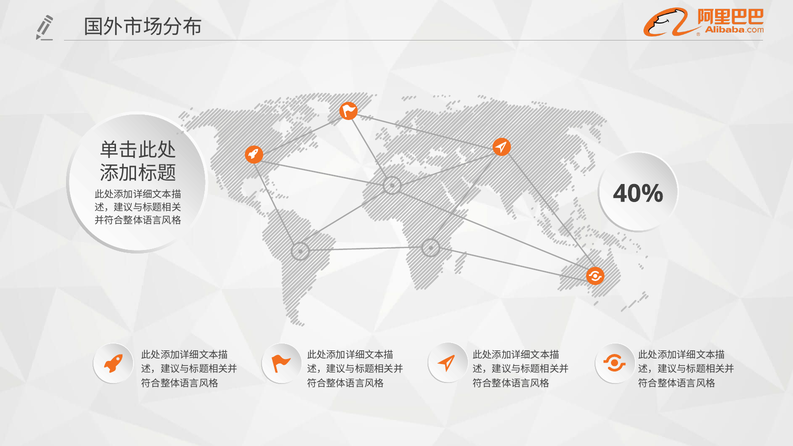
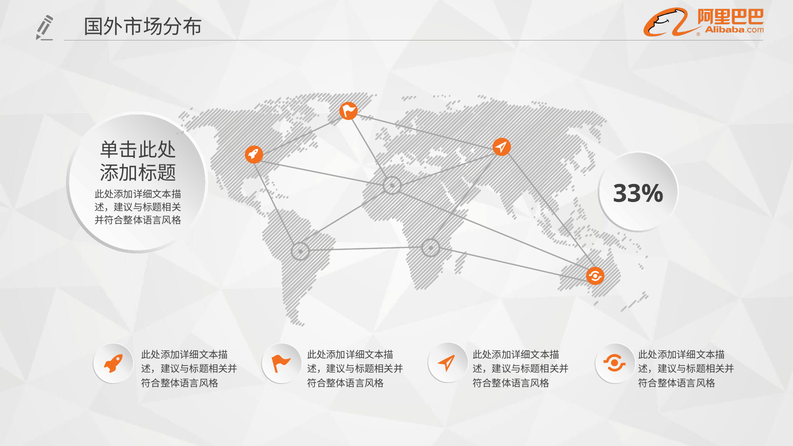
40%: 40% -> 33% (638, 194)
